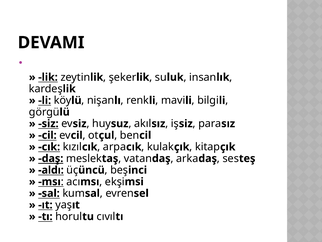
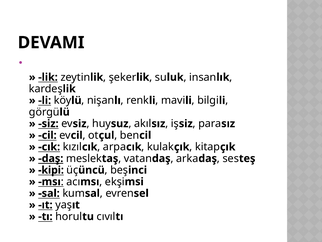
aldı: aldı -> kipi (51, 170)
